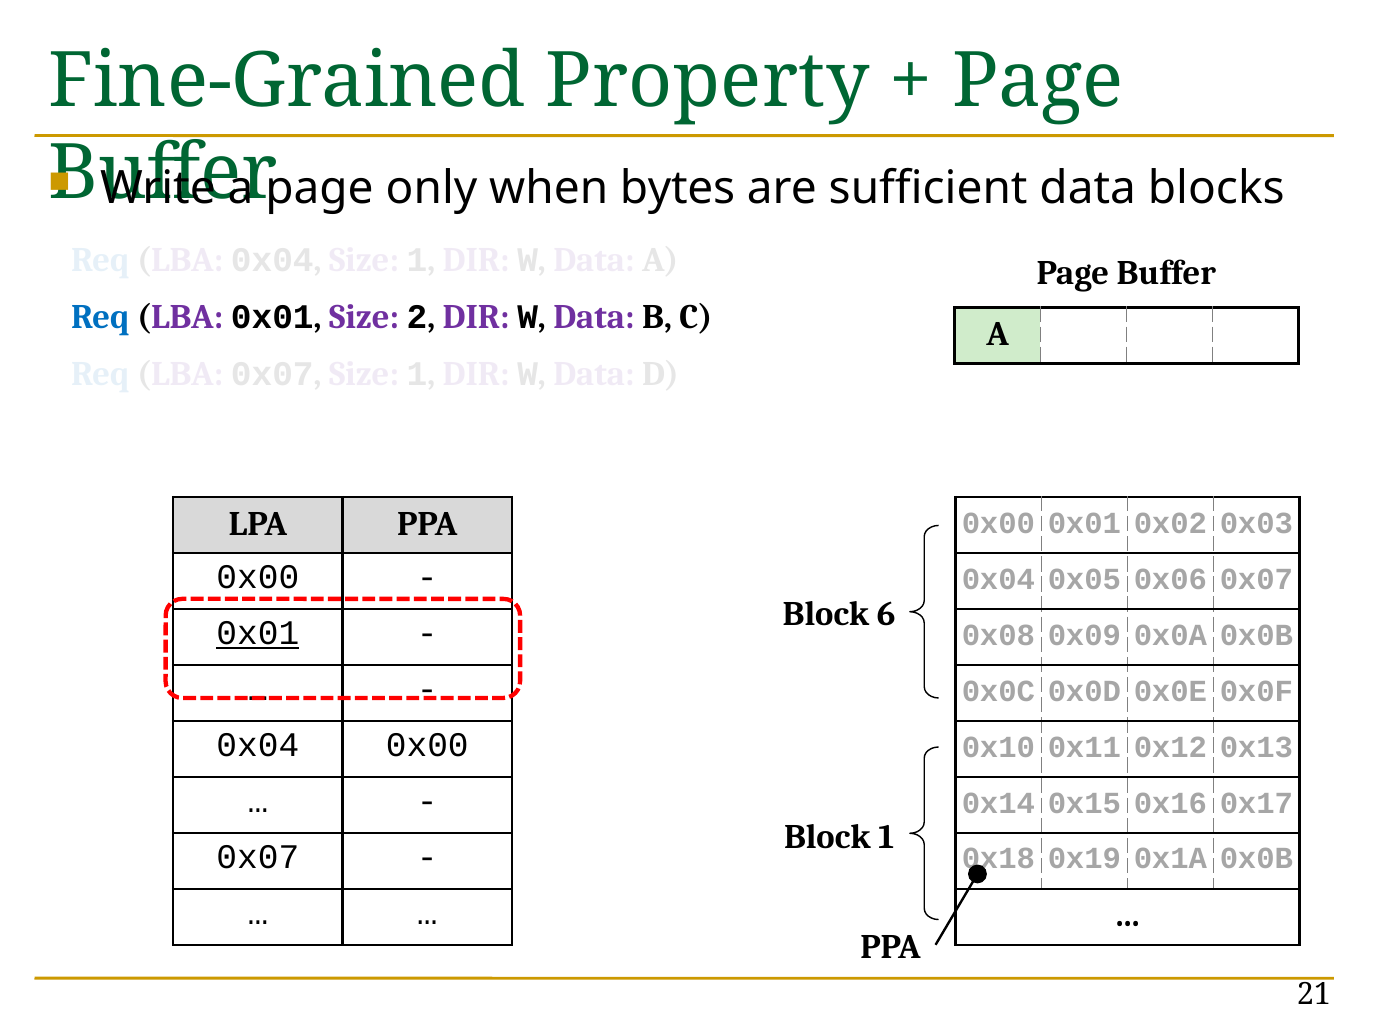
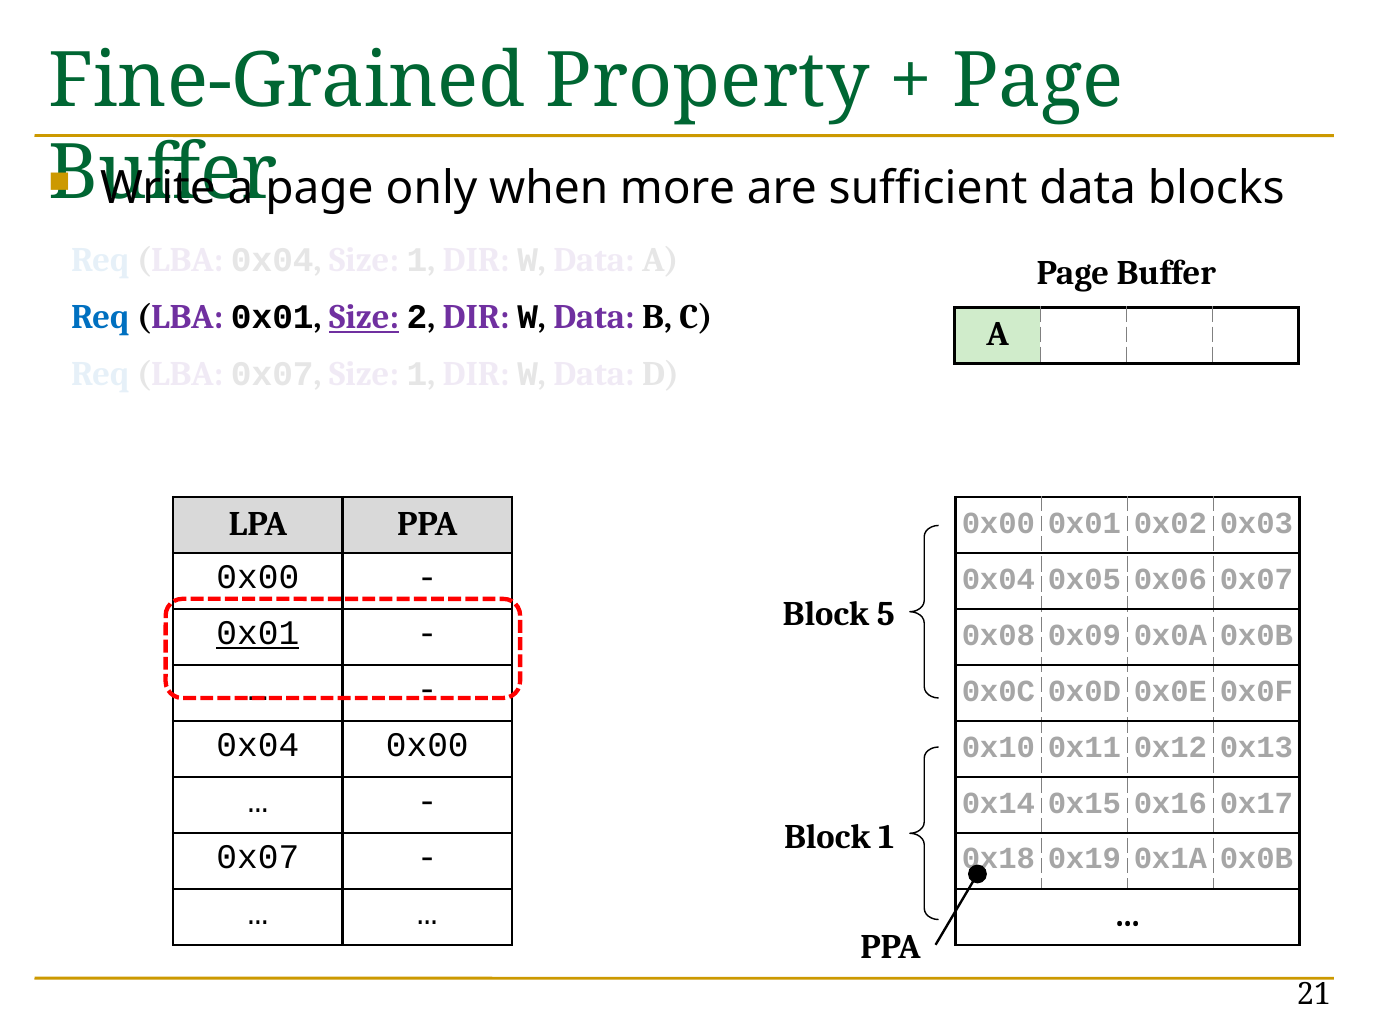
bytes: bytes -> more (678, 188)
Size underline: none -> present (364, 317)
6: 6 -> 5 (886, 614)
